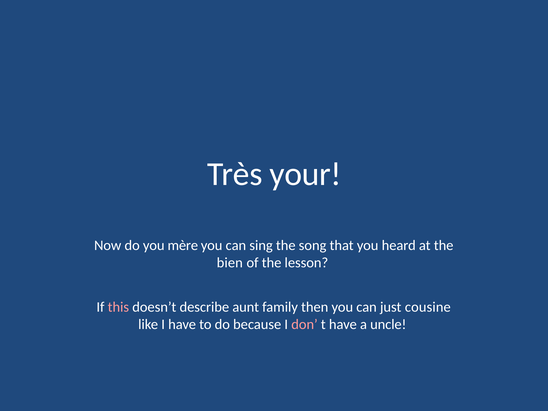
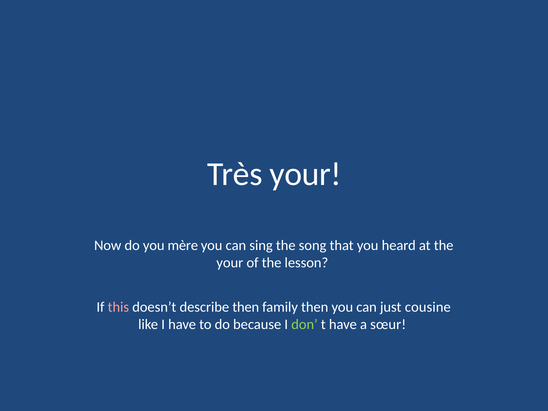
bien: bien -> your (230, 263)
describe aunt: aunt -> then (246, 307)
don colour: pink -> light green (304, 324)
uncle: uncle -> sœur (388, 324)
